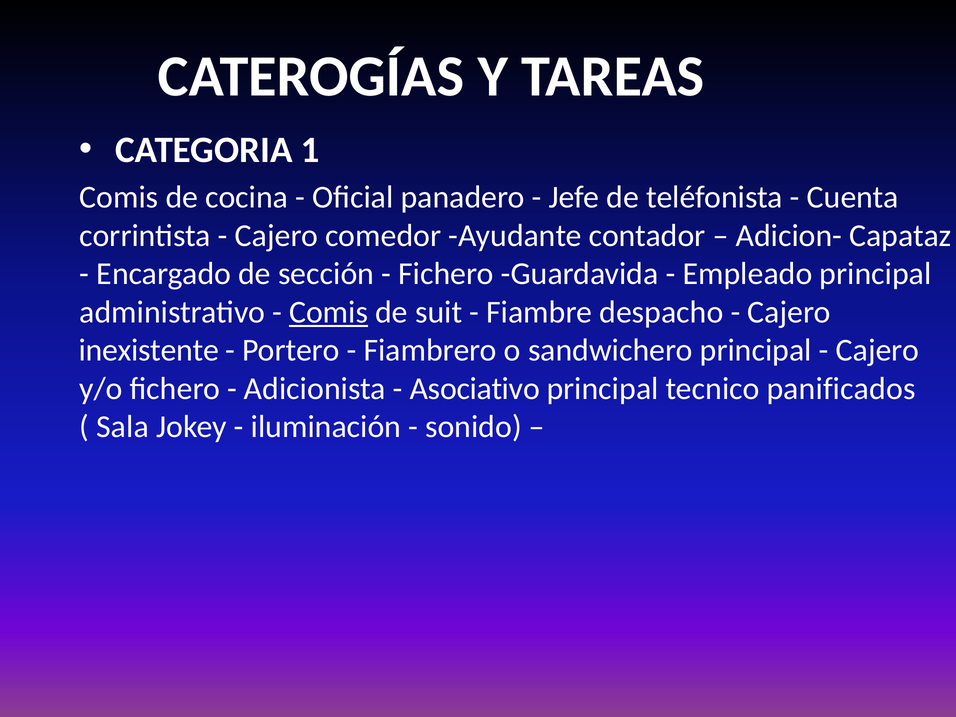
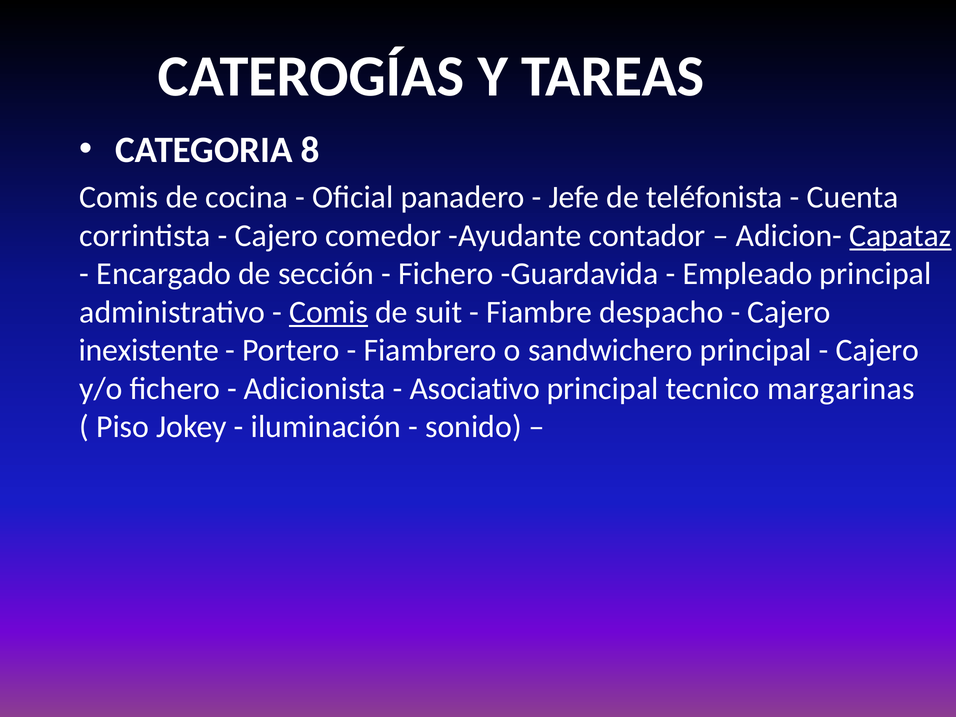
1: 1 -> 8 (310, 150)
Capataz underline: none -> present (900, 236)
panificados: panificados -> margarinas (841, 389)
Sala: Sala -> Piso (123, 427)
